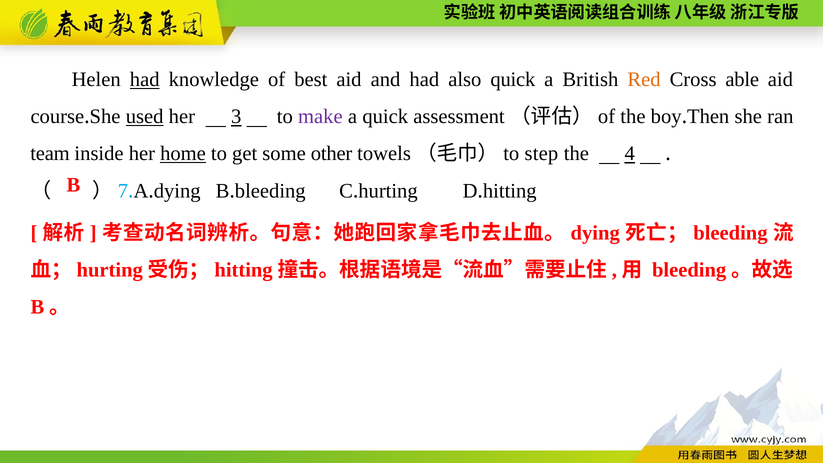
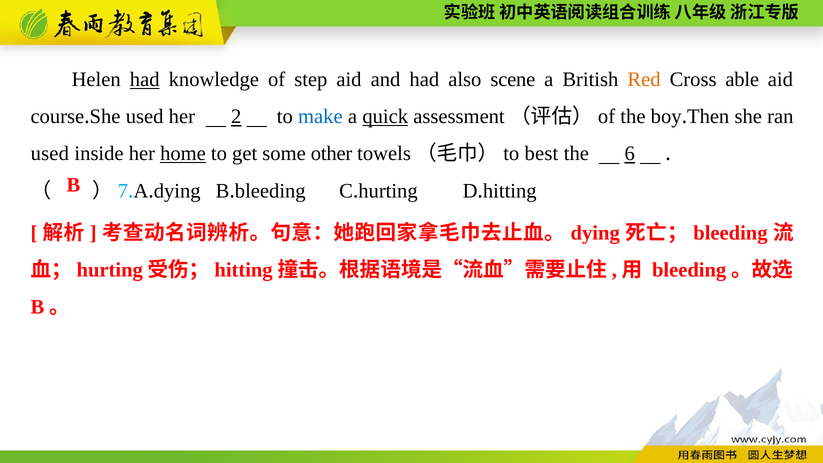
best: best -> step (311, 80)
also quick: quick -> scene (513, 80)
used underline: present -> none (145, 117)
3: 3 -> 2 (236, 117)
make colour: purple -> blue (320, 117)
quick underline: none -> present (385, 117)
team: team -> used (50, 154)
step: step -> best (541, 154)
4: 4 -> 6 (630, 154)
